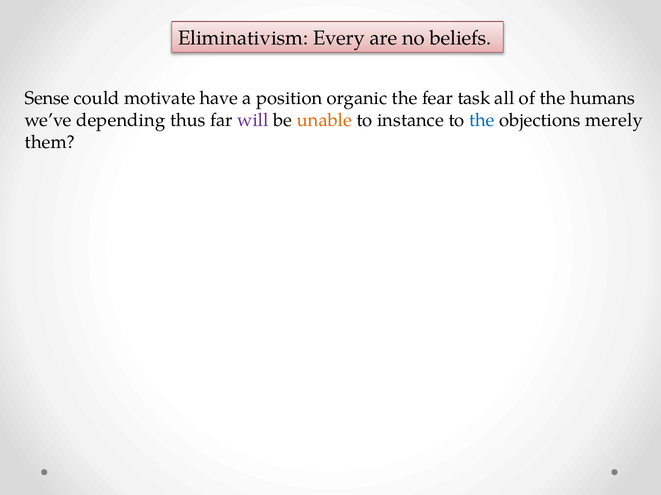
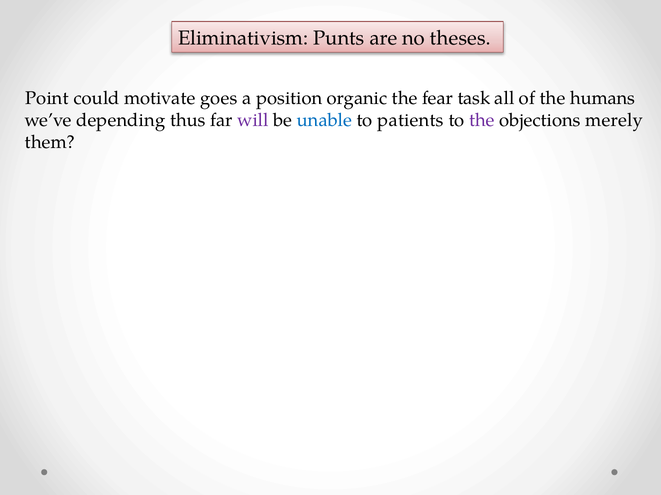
Every: Every -> Punts (339, 38)
beliefs: beliefs -> theses (460, 38)
Sense: Sense -> Point (47, 98)
have: have -> goes (219, 98)
unable colour: orange -> blue (324, 120)
instance: instance -> patients (410, 120)
the colour: blue -> purple (482, 120)
